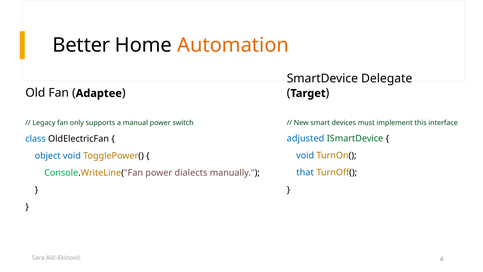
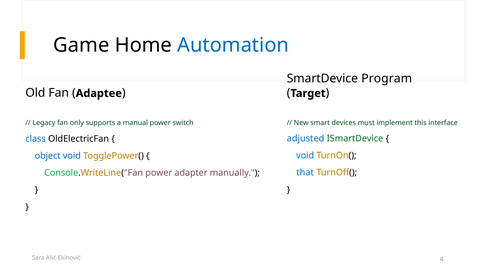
Better: Better -> Game (81, 45)
Automation colour: orange -> blue (233, 45)
Delegate: Delegate -> Program (387, 79)
dialects: dialects -> adapter (191, 173)
